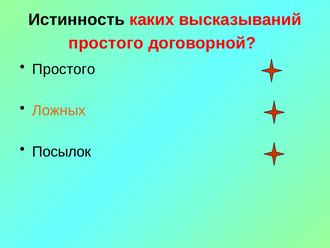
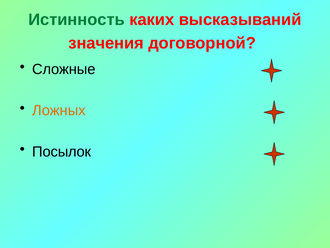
Истинность colour: black -> green (77, 20)
простого: простого -> значения (106, 43)
Простого: Простого -> Сложные (64, 69)
